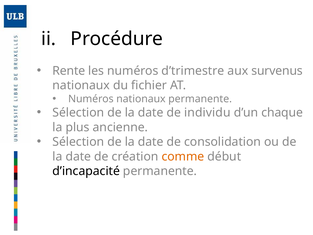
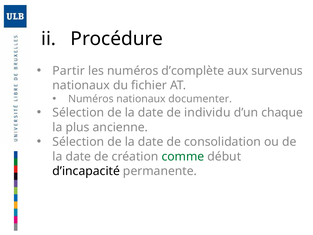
Rente: Rente -> Partir (69, 71)
d’trimestre: d’trimestre -> d’complète (193, 71)
nationaux permanente: permanente -> documenter (200, 99)
comme colour: orange -> green (183, 156)
